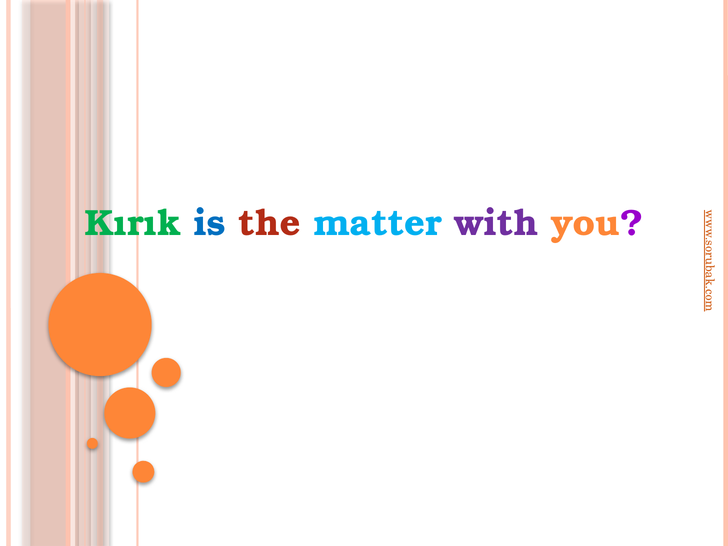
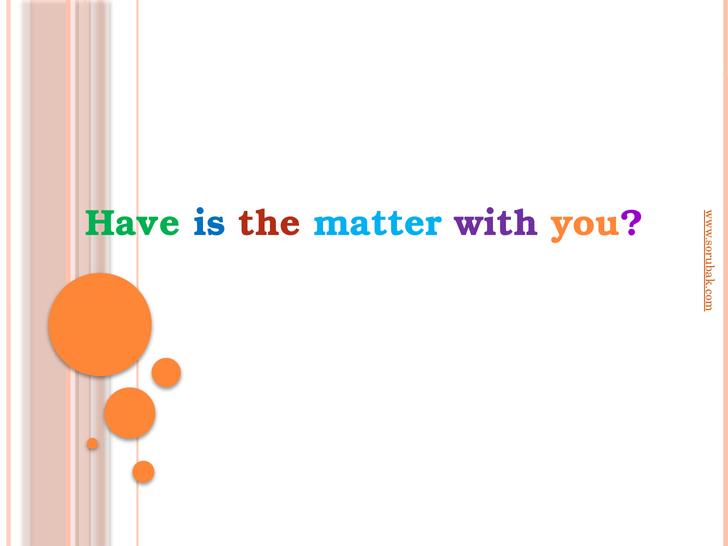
Kırık: Kırık -> Have (133, 223)
